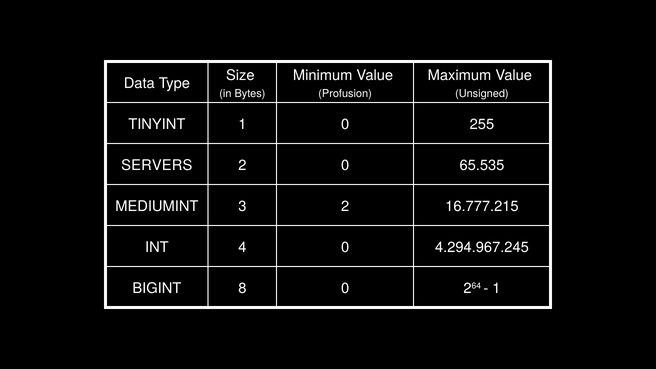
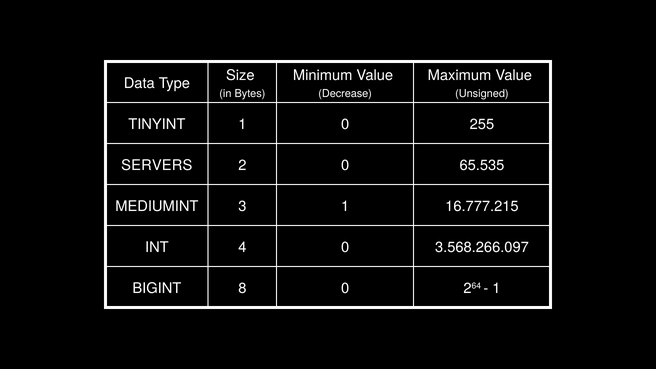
Profusion: Profusion -> Decrease (345, 94)
3 2: 2 -> 1 (345, 206)
4.294.967.245: 4.294.967.245 -> 3.568.266.097 (482, 247)
